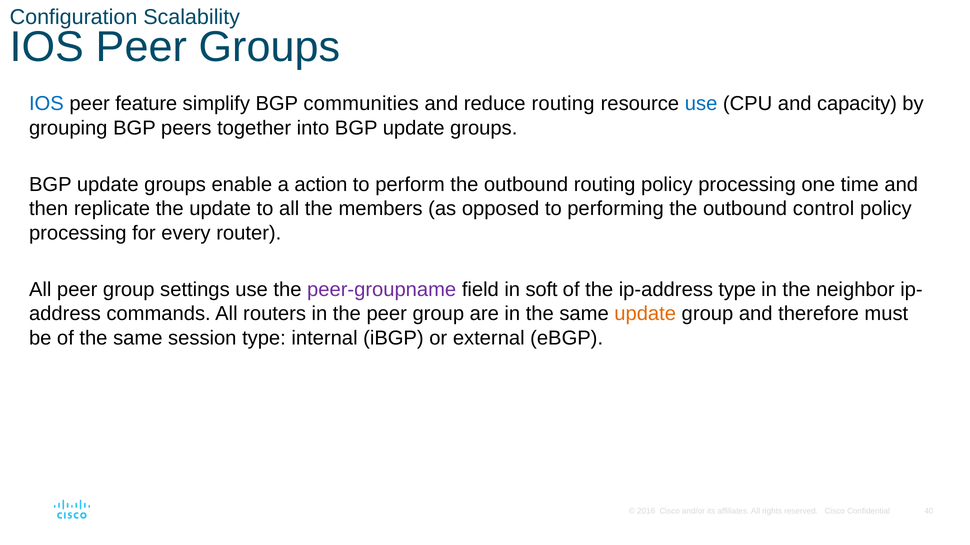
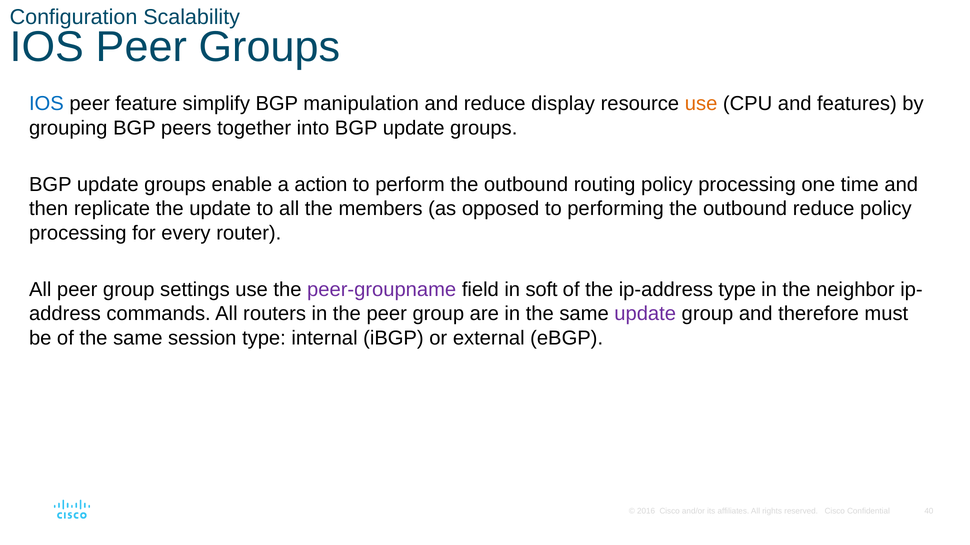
communities: communities -> manipulation (361, 104)
reduce routing: routing -> display (563, 104)
use colour: blue -> orange (701, 104)
capacity: capacity -> features (857, 104)
outbound control: control -> reduce (824, 209)
update colour: orange -> purple (645, 314)
